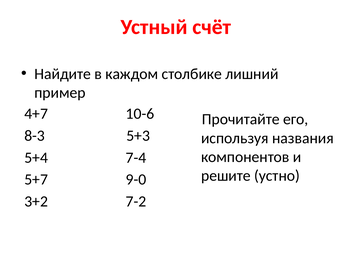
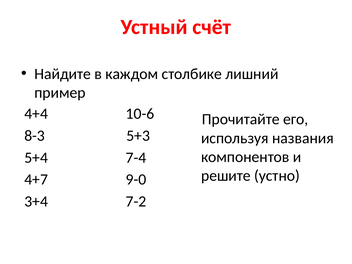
4+7: 4+7 -> 4+4 (36, 114)
5+7: 5+7 -> 4+7 (36, 180)
3+2: 3+2 -> 3+4 (36, 201)
